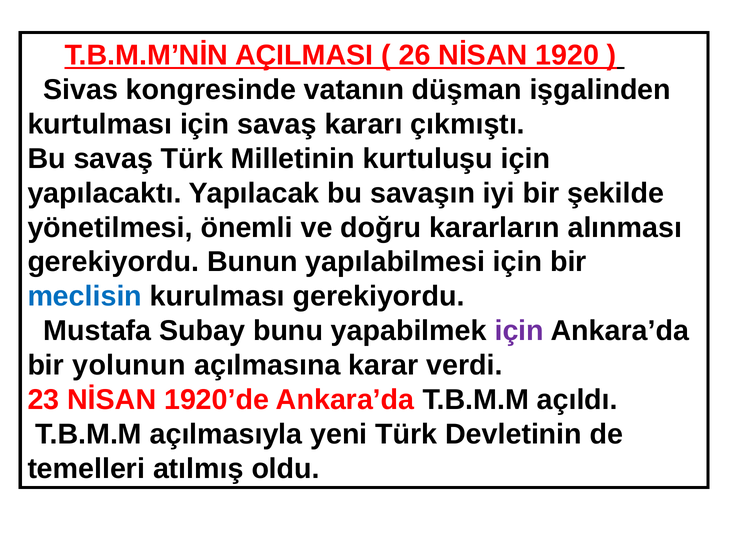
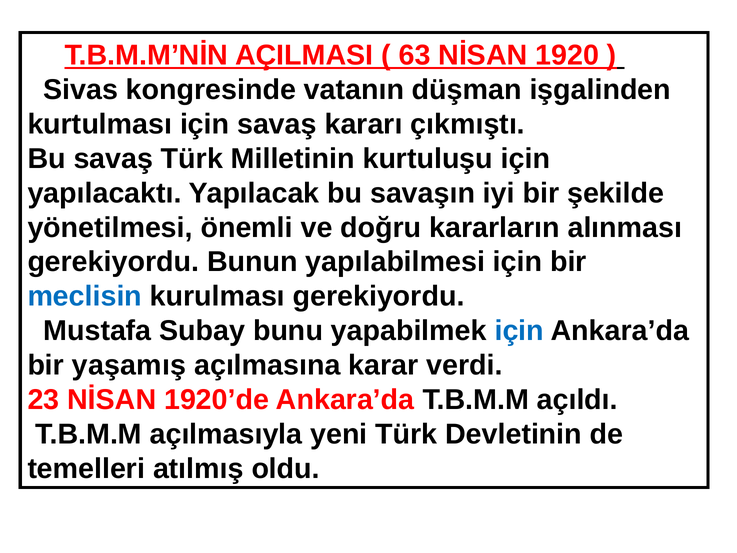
26: 26 -> 63 (415, 55)
için colour: purple -> blue (519, 331)
yolunun: yolunun -> yaşamış (129, 365)
